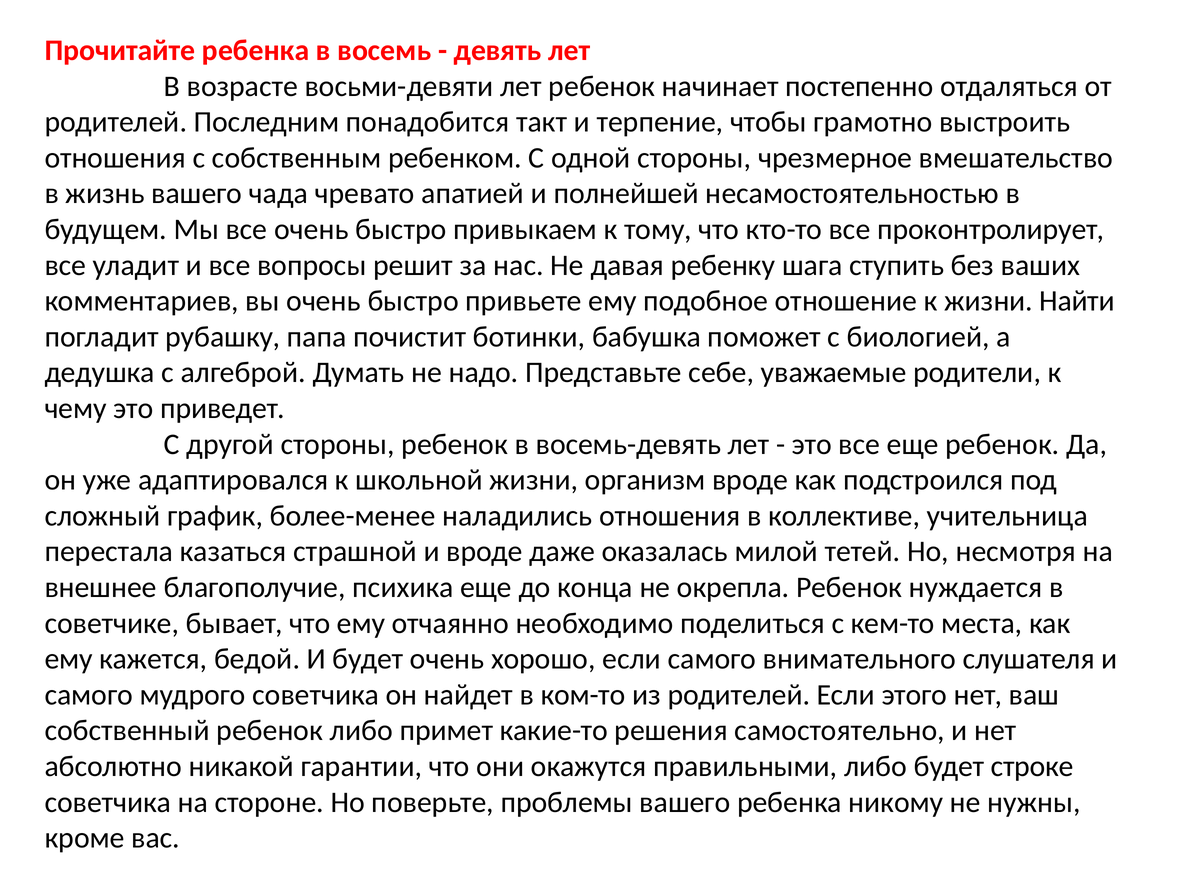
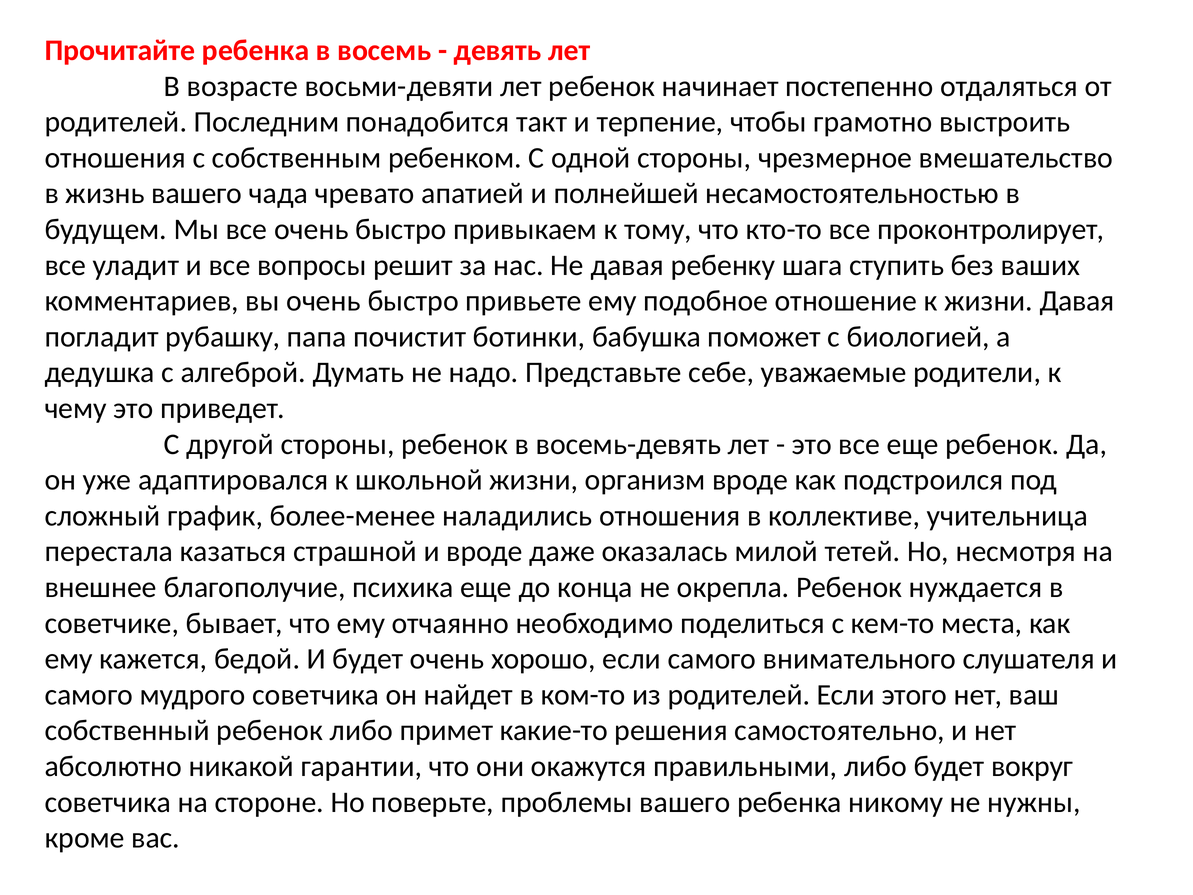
жизни Найти: Найти -> Давая (1077, 301)
строке: строке -> вокруг (1032, 766)
